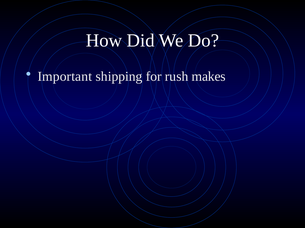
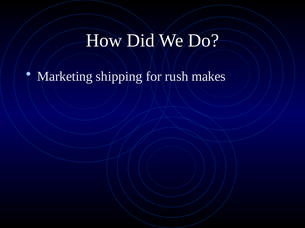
Important: Important -> Marketing (65, 77)
